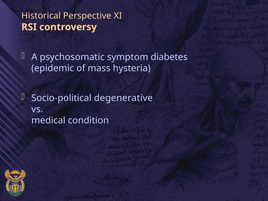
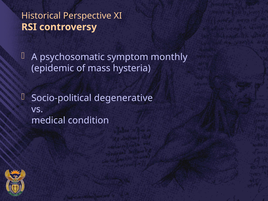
diabetes: diabetes -> monthly (169, 57)
